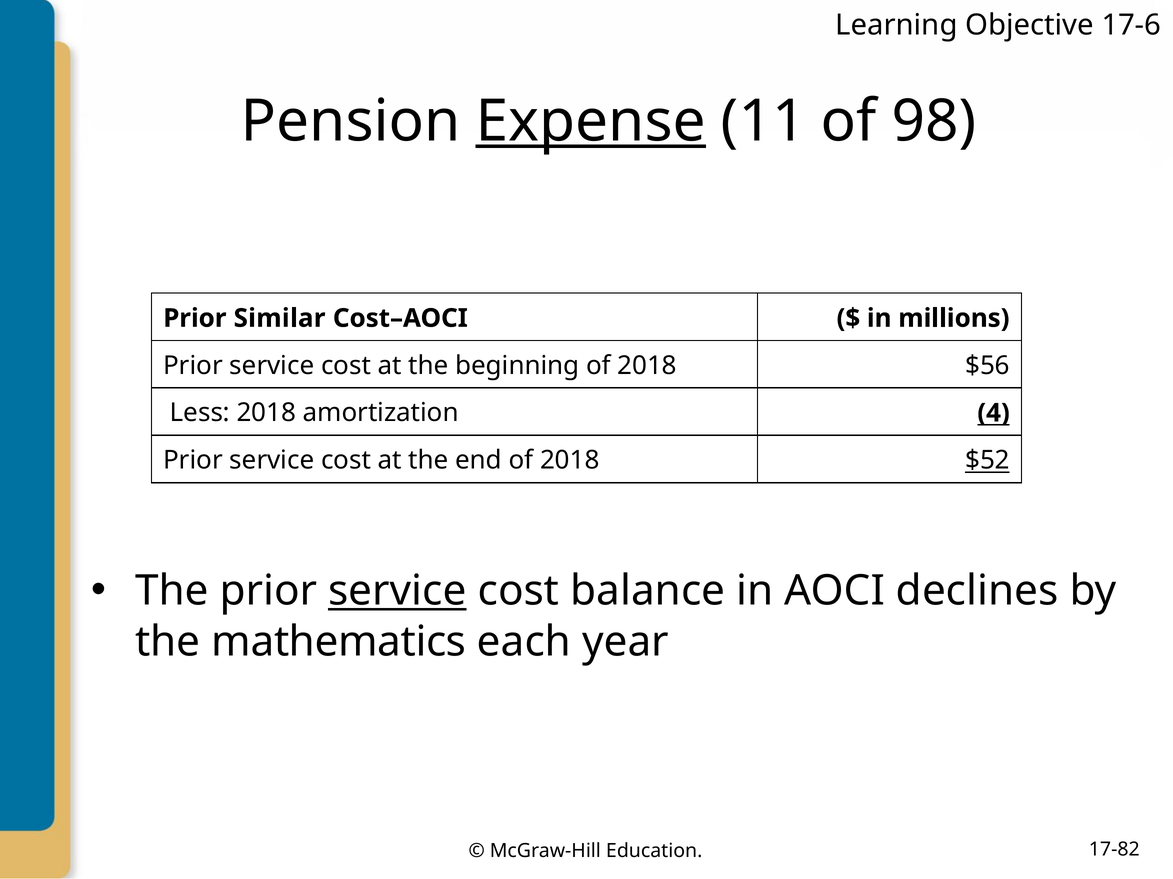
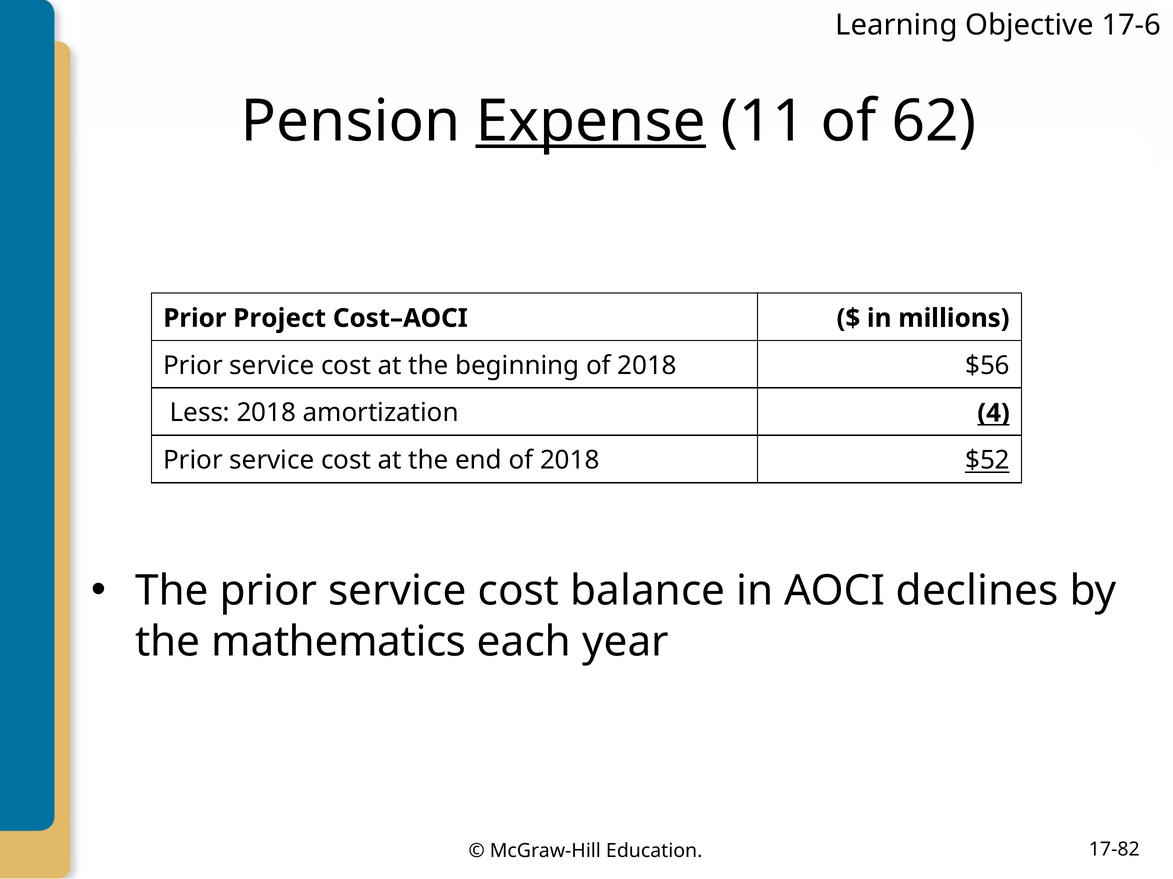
98: 98 -> 62 (934, 121)
Similar: Similar -> Project (280, 319)
service underline: present -> none (397, 591)
